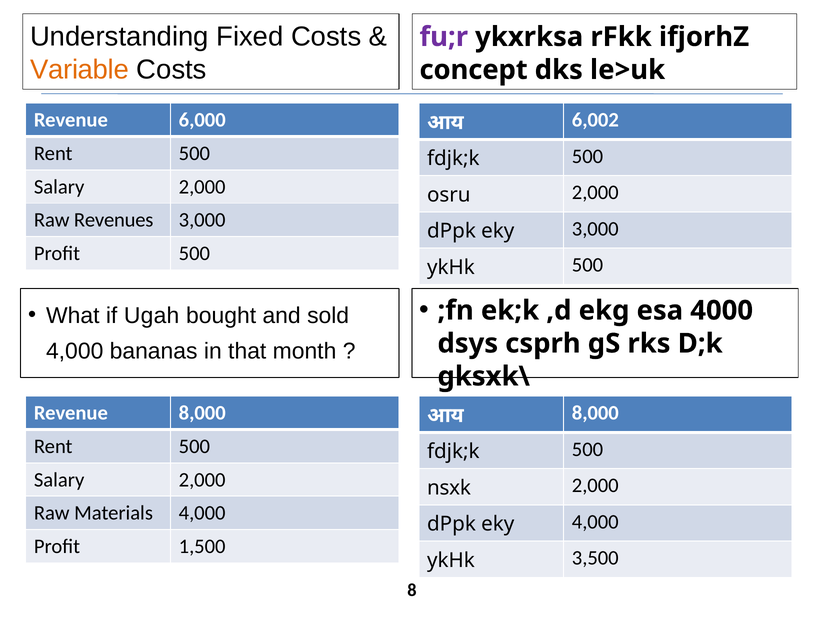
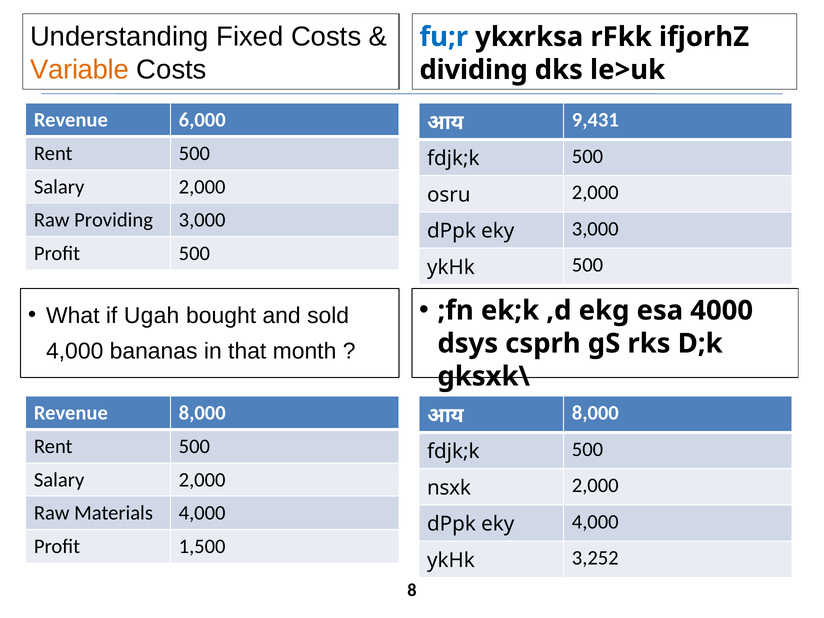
fu;r colour: purple -> blue (444, 37)
concept: concept -> dividing (474, 70)
6,002: 6,002 -> 9,431 (595, 120)
Revenues: Revenues -> Providing (114, 220)
3,500: 3,500 -> 3,252 (595, 558)
